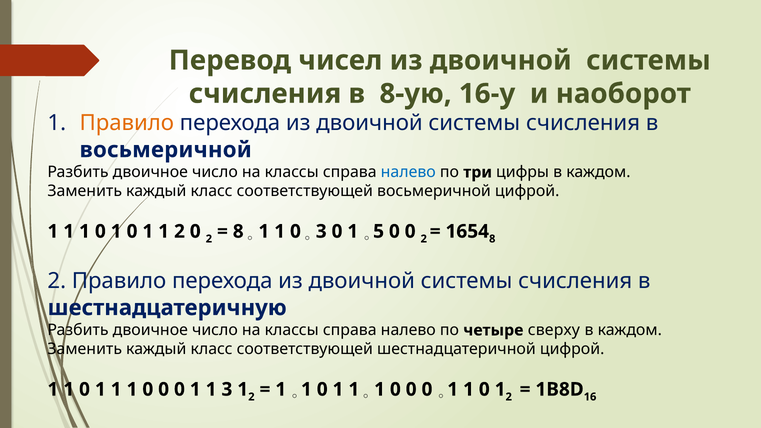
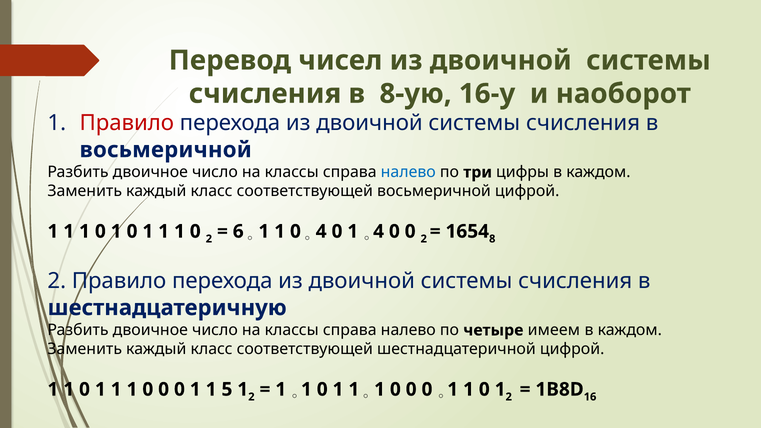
Правило colour: orange -> red (127, 123)
2: 2 -> 1 (179, 231)
8: 8 -> 6 (238, 231)
3: 3 -> 4 (321, 231)
5: 5 -> 4 (379, 231)
сверху: сверху -> имеем (554, 330)
1 3: 3 -> 5 (227, 389)
